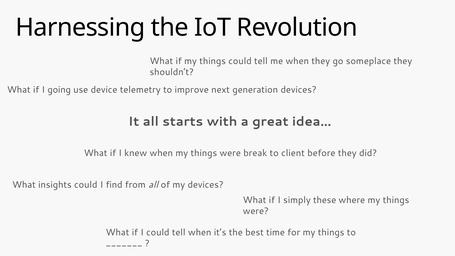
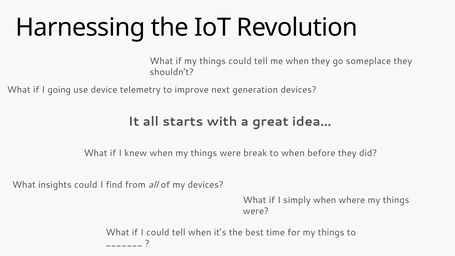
to client: client -> when (293, 153)
simply these: these -> when (325, 200)
